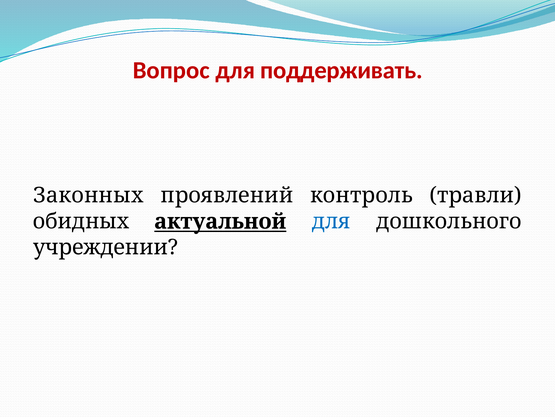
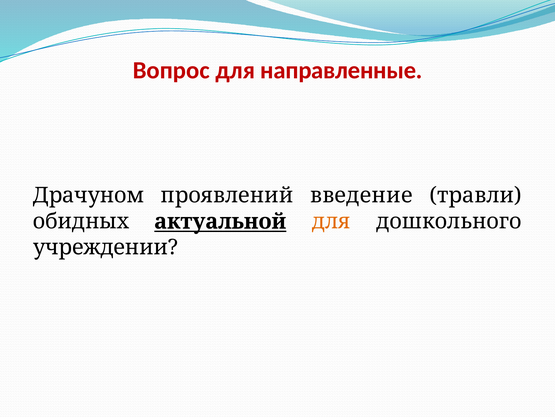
поддерживать: поддерживать -> направленные (341, 70)
Законных: Законных -> Драчуном (89, 195)
контроль: контроль -> введение (361, 195)
для colour: blue -> orange (331, 221)
